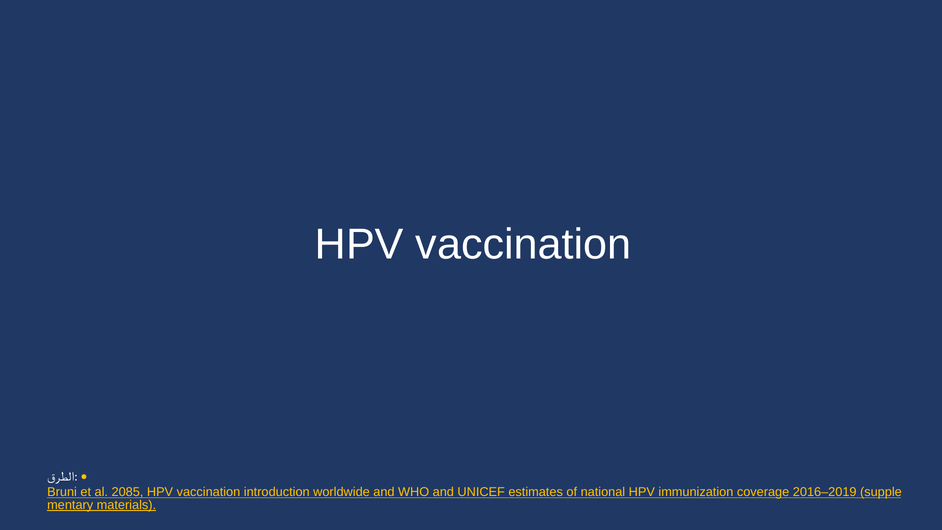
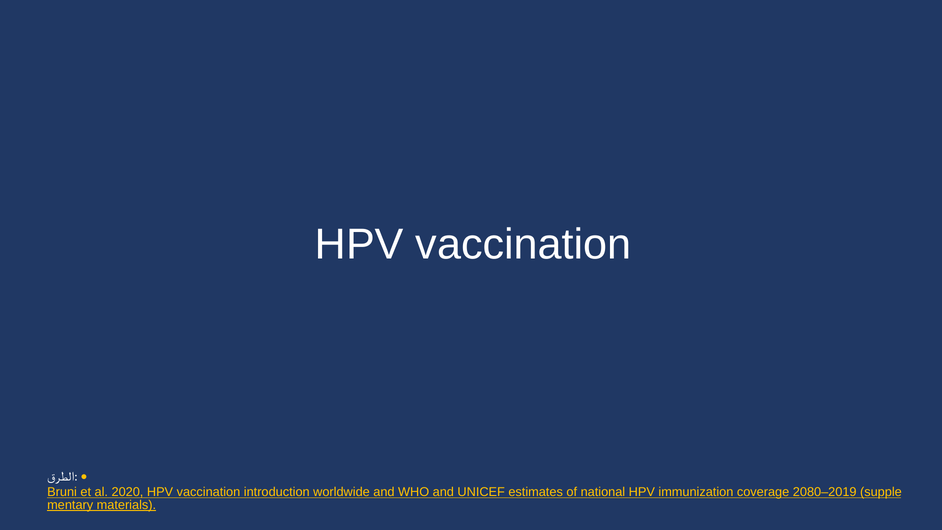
2085: 2085 -> 2020 (127, 492)
2016–2019: 2016–2019 -> 2080–2019 (825, 492)
